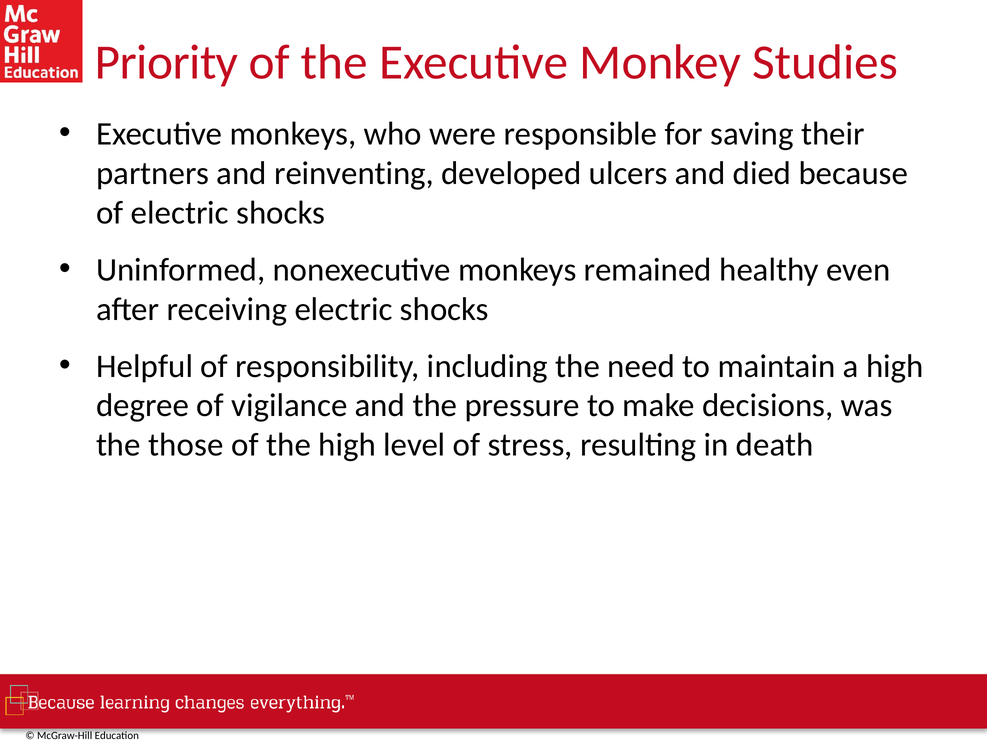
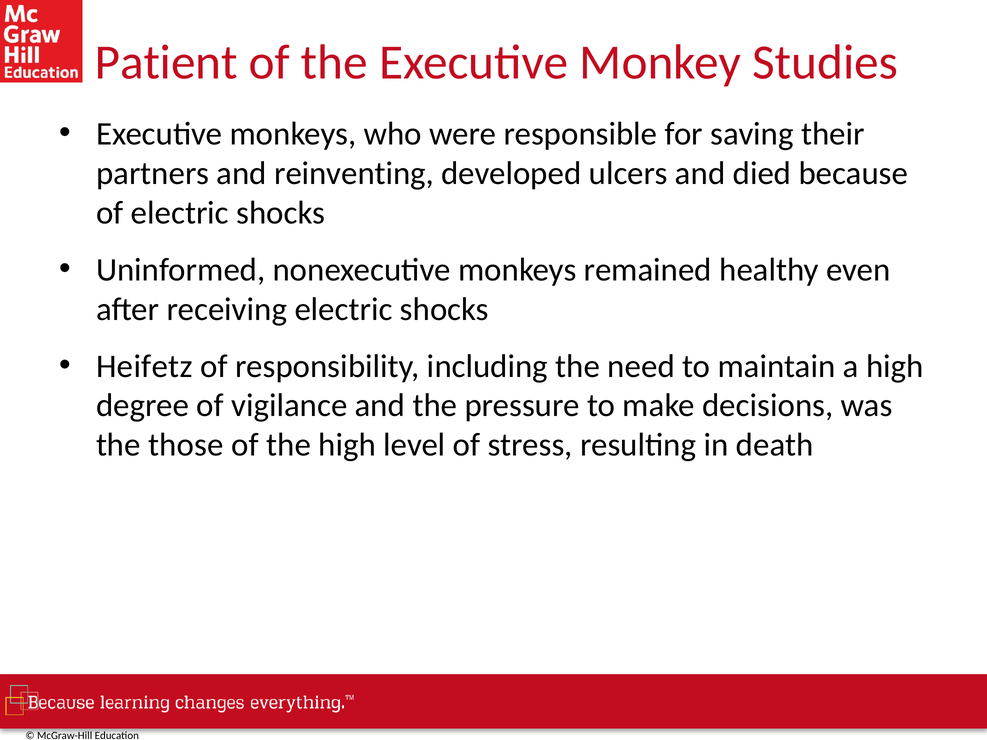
Priority: Priority -> Patient (166, 63)
Helpful: Helpful -> Heifetz (144, 366)
